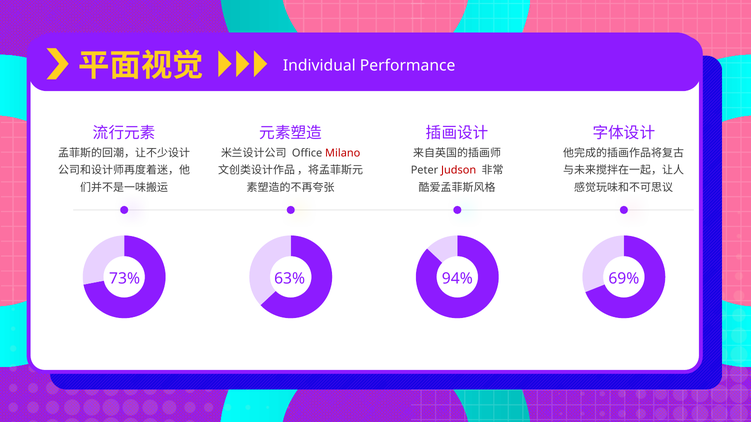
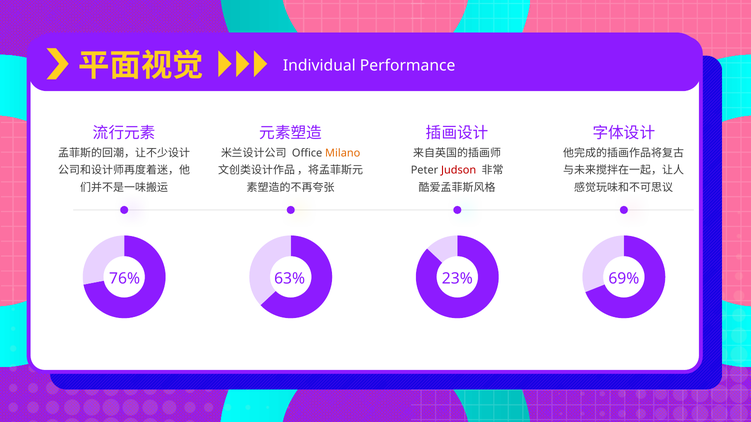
Milano colour: red -> orange (343, 153)
73%: 73% -> 76% (125, 279)
94%: 94% -> 23% (457, 279)
